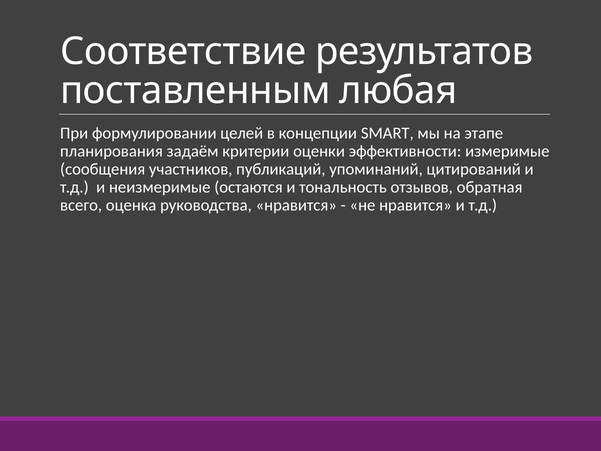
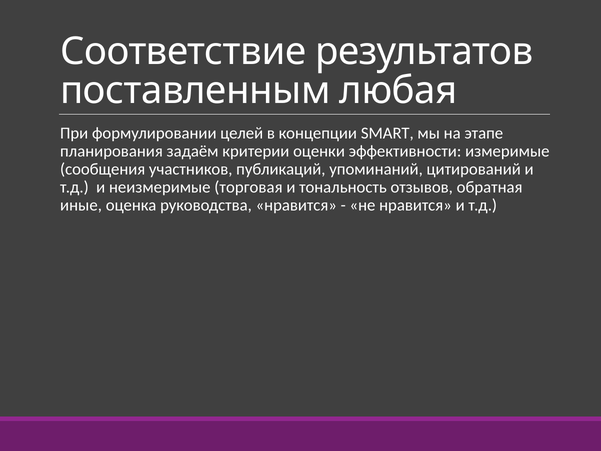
остаются: остаются -> торговая (248, 187)
всего: всего -> иные (81, 205)
